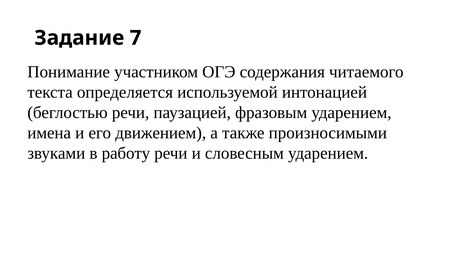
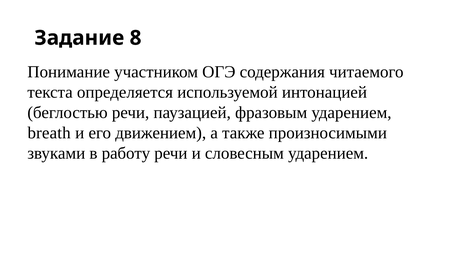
7: 7 -> 8 (136, 38)
имена: имена -> breath (49, 133)
